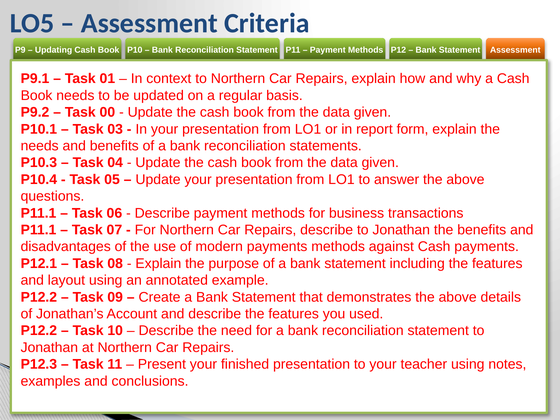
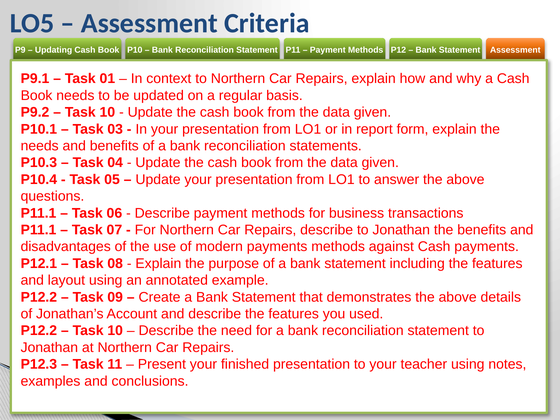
00: 00 -> 10 (107, 112)
